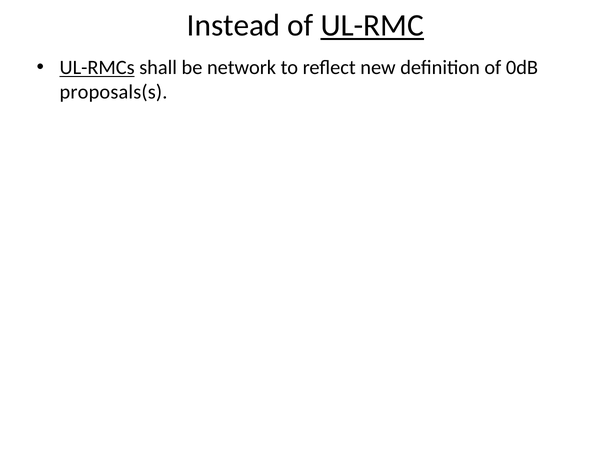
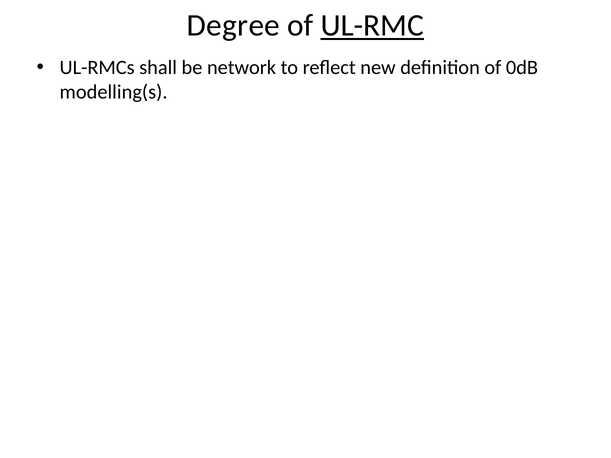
Instead: Instead -> Degree (233, 25)
UL-RMCs underline: present -> none (97, 68)
proposals(s: proposals(s -> modelling(s (114, 92)
